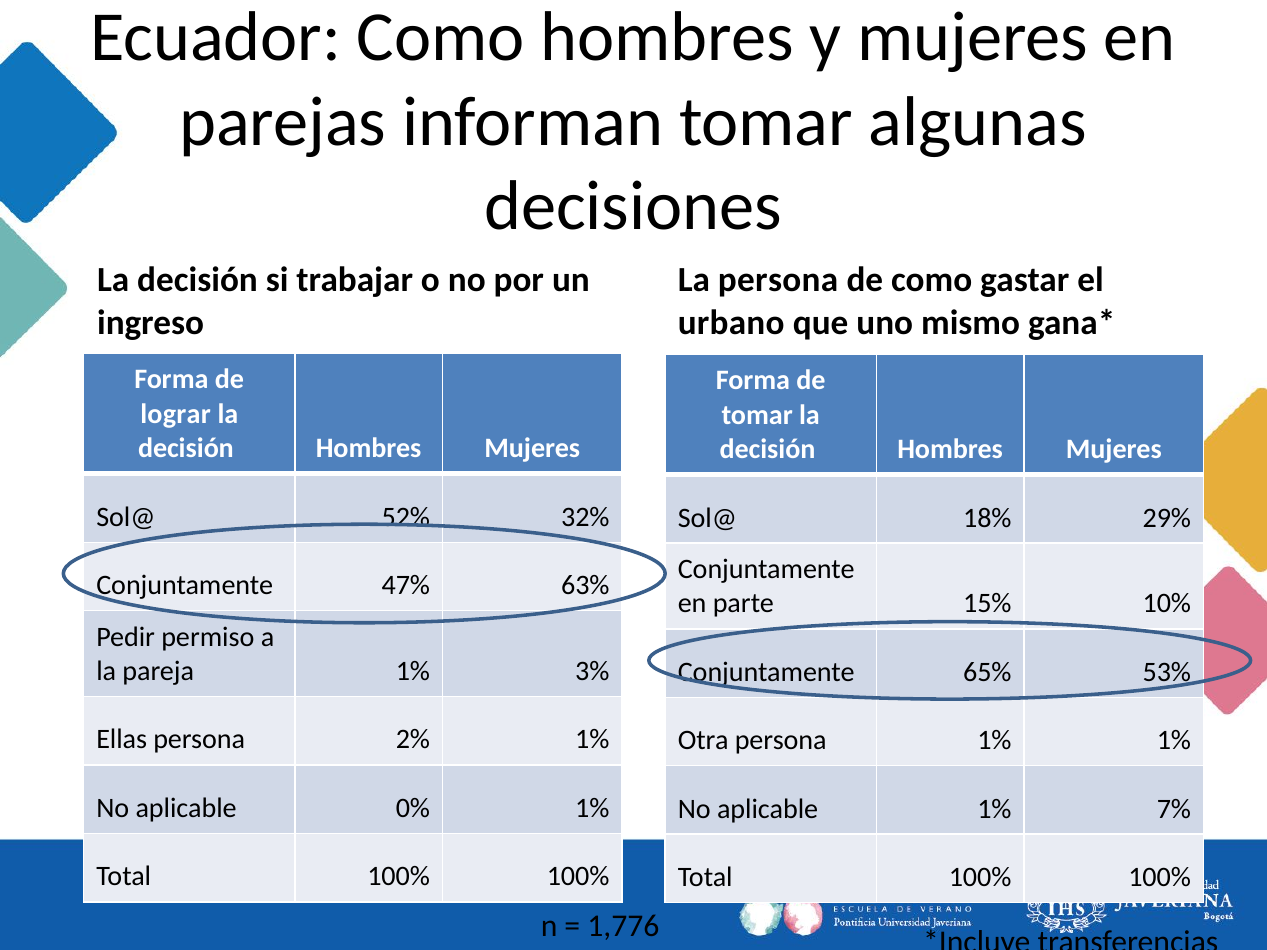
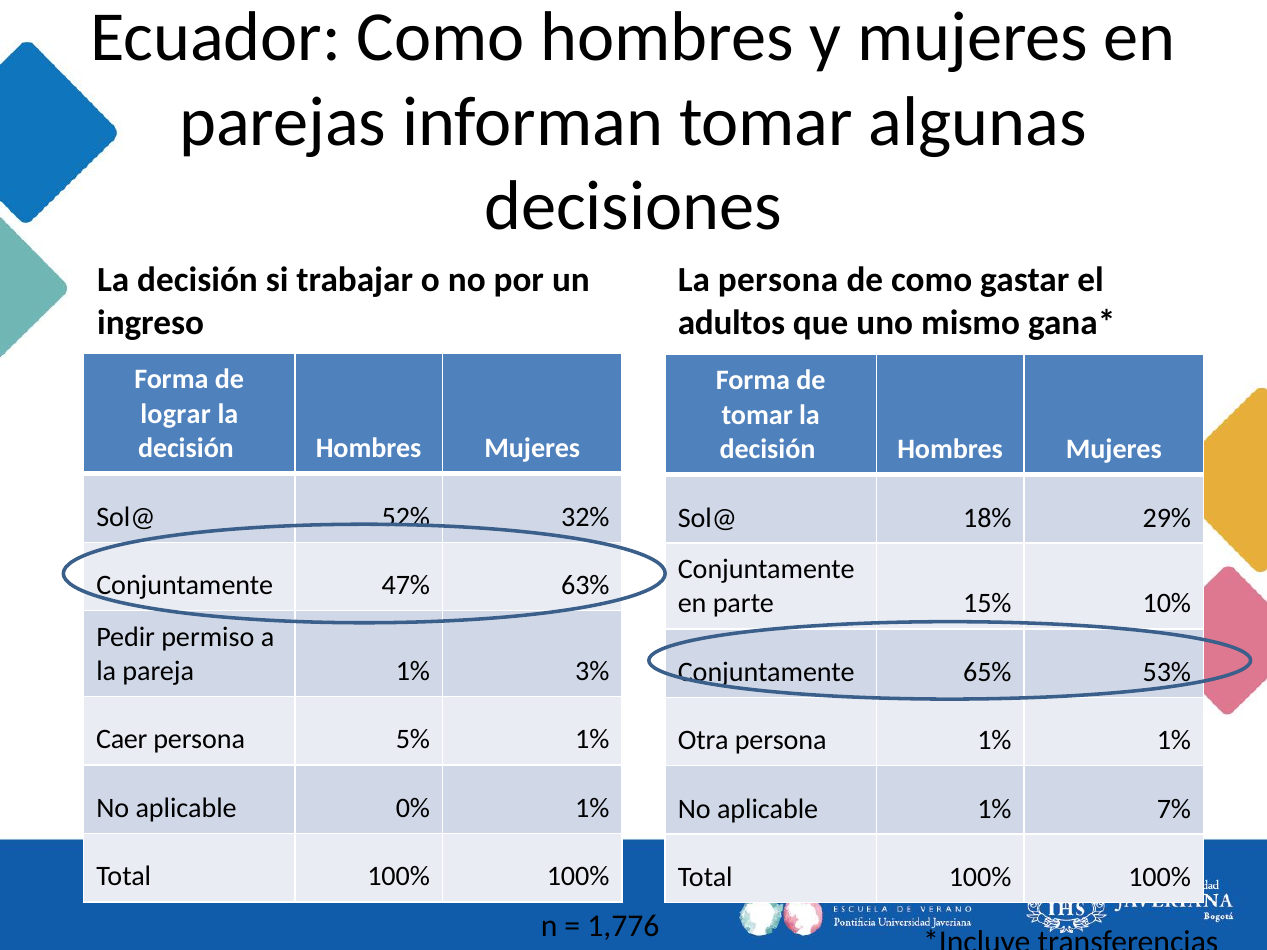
urbano: urbano -> adultos (731, 323)
Ellas: Ellas -> Caer (122, 740)
2%: 2% -> 5% (413, 740)
